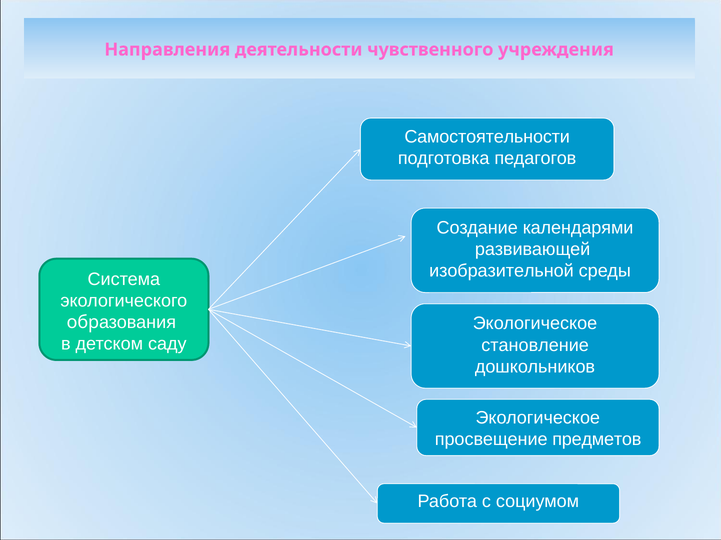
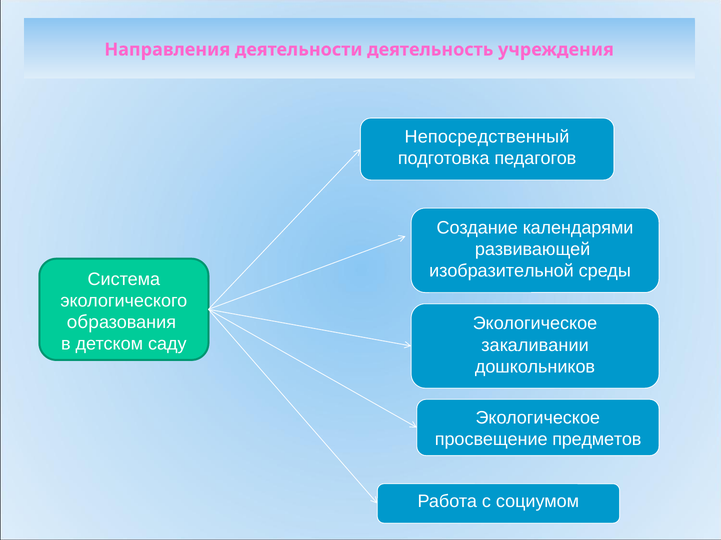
чувственного: чувственного -> деятельность (430, 50)
Самостоятельности: Самостоятельности -> Непосредственный (487, 137)
становление: становление -> закаливании (535, 346)
